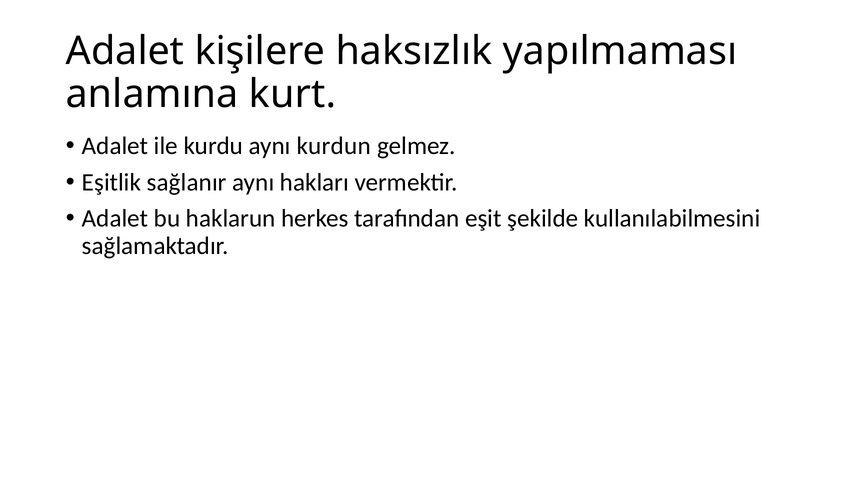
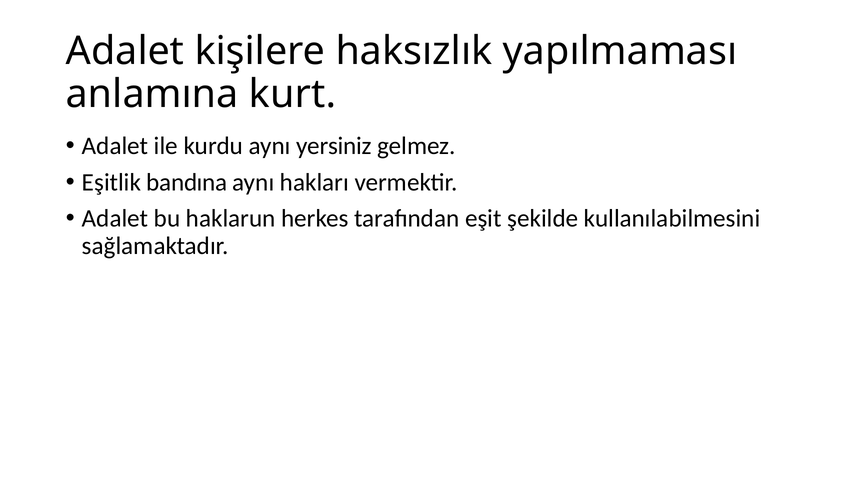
kurdun: kurdun -> yersiniz (334, 146)
sağlanır: sağlanır -> bandına (187, 182)
